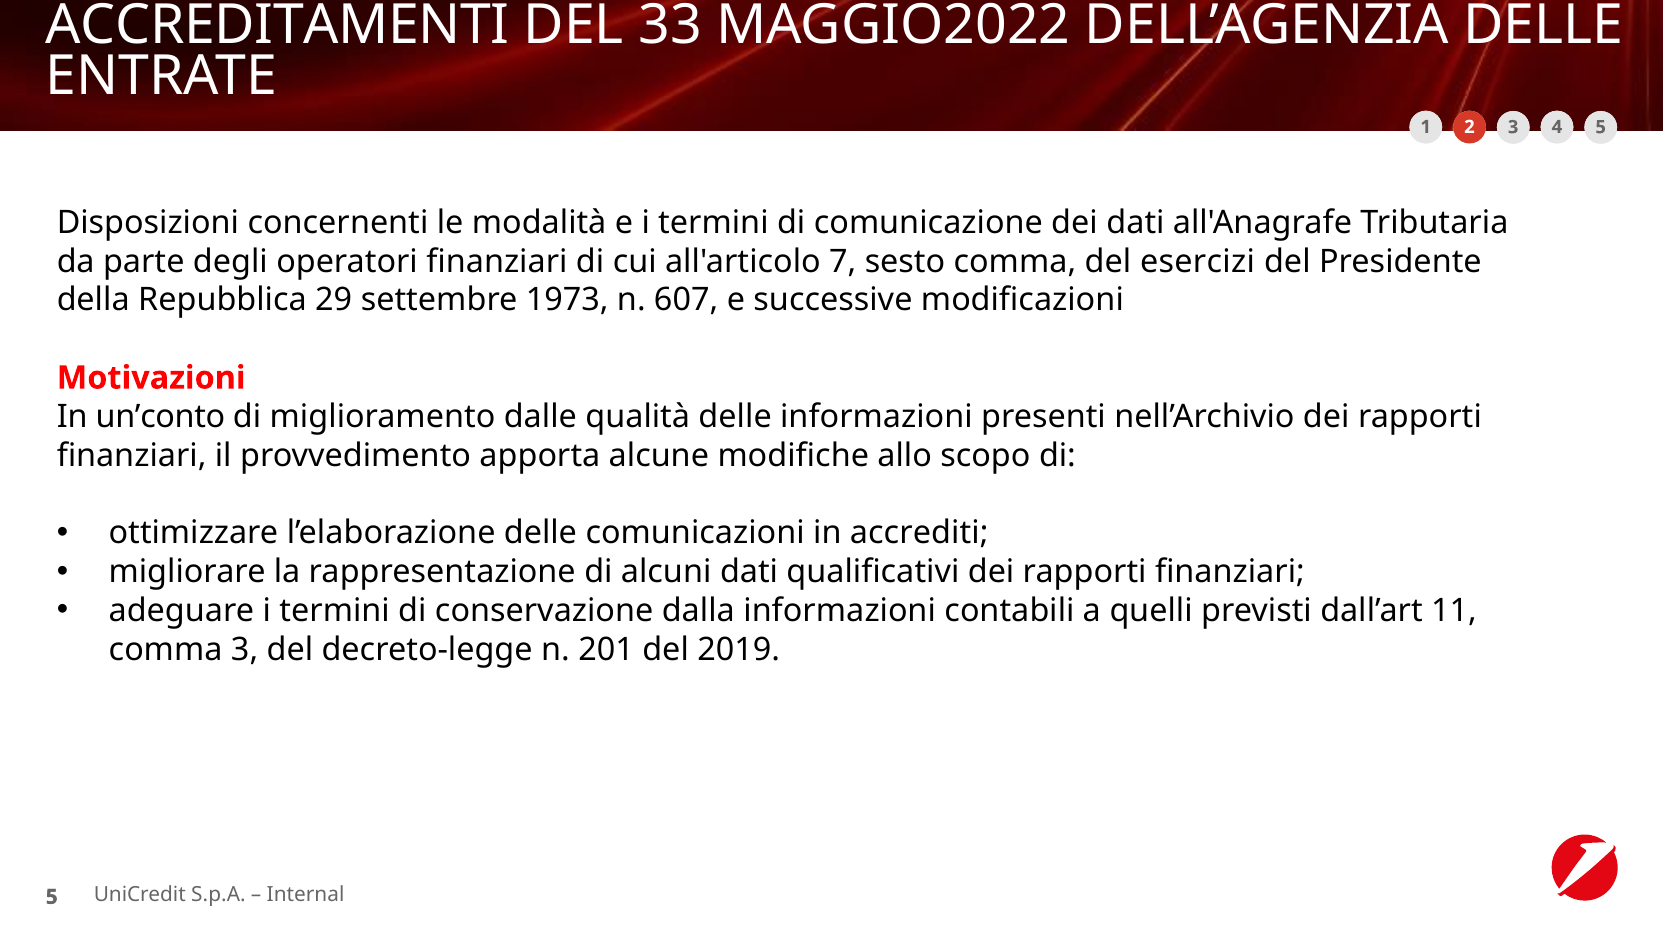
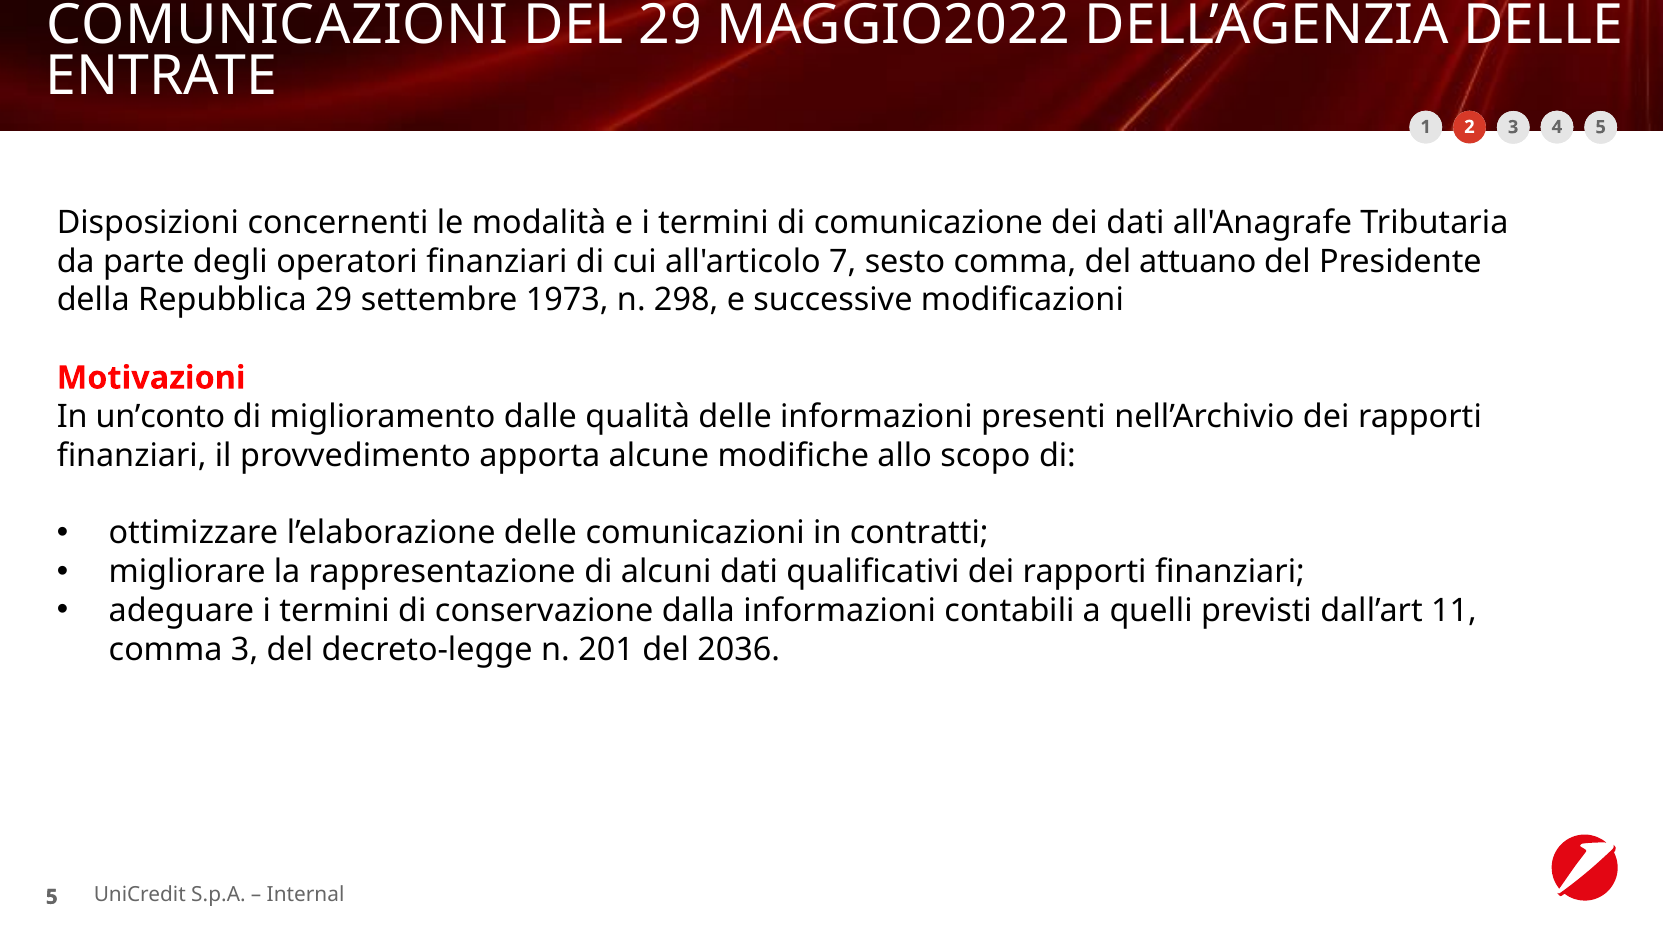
ACCREDITAMENTI: ACCREDITAMENTI -> COMUNICAZIONI (277, 25)
DEL 33: 33 -> 29 (670, 25)
esercizi: esercizi -> attuano (1198, 261)
607: 607 -> 298 (686, 300)
accrediti: accrediti -> contratti (919, 533)
2019: 2019 -> 2036 (739, 649)
